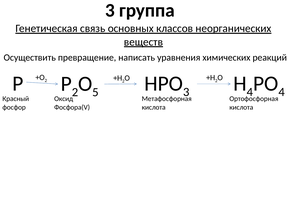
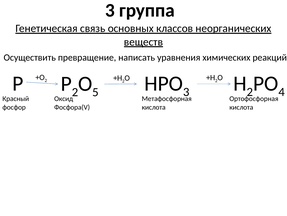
4: 4 -> 2 (250, 92)
